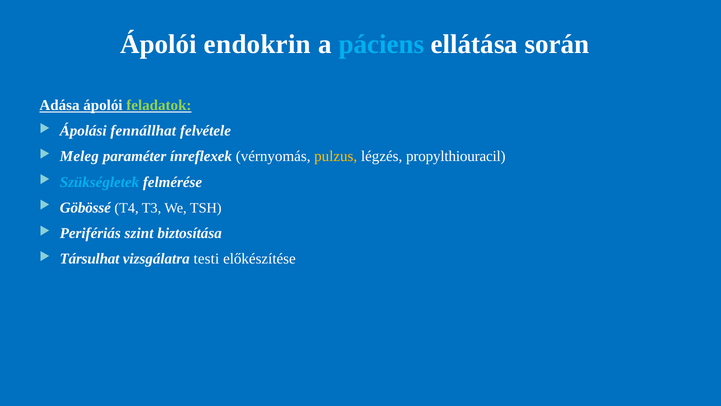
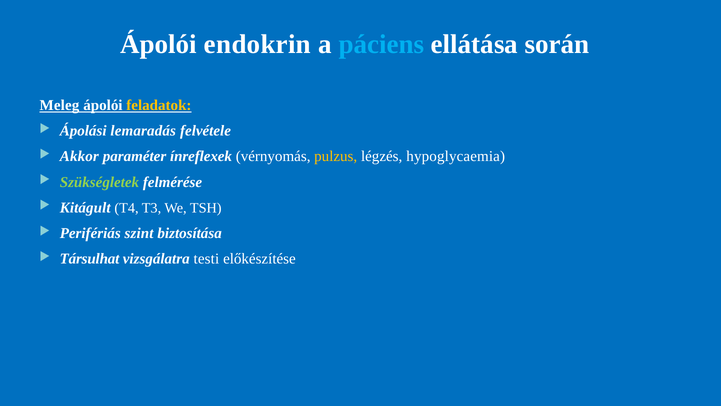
Adása: Adása -> Meleg (59, 105)
feladatok colour: light green -> yellow (159, 105)
fennállhat: fennállhat -> lemaradás (143, 131)
Meleg: Meleg -> Akkor (79, 156)
propylthiouracil: propylthiouracil -> hypoglycaemia (456, 156)
Szükségletek colour: light blue -> light green (99, 182)
Göbössé: Göbössé -> Kitágult (85, 207)
